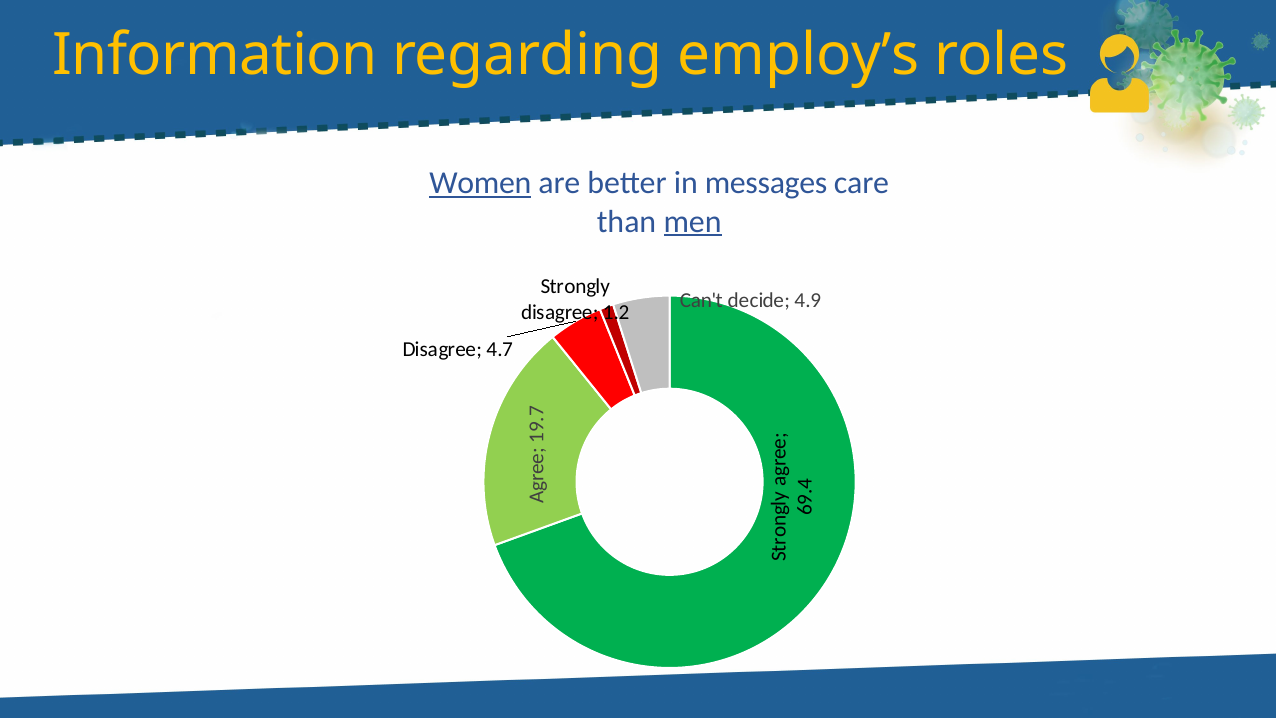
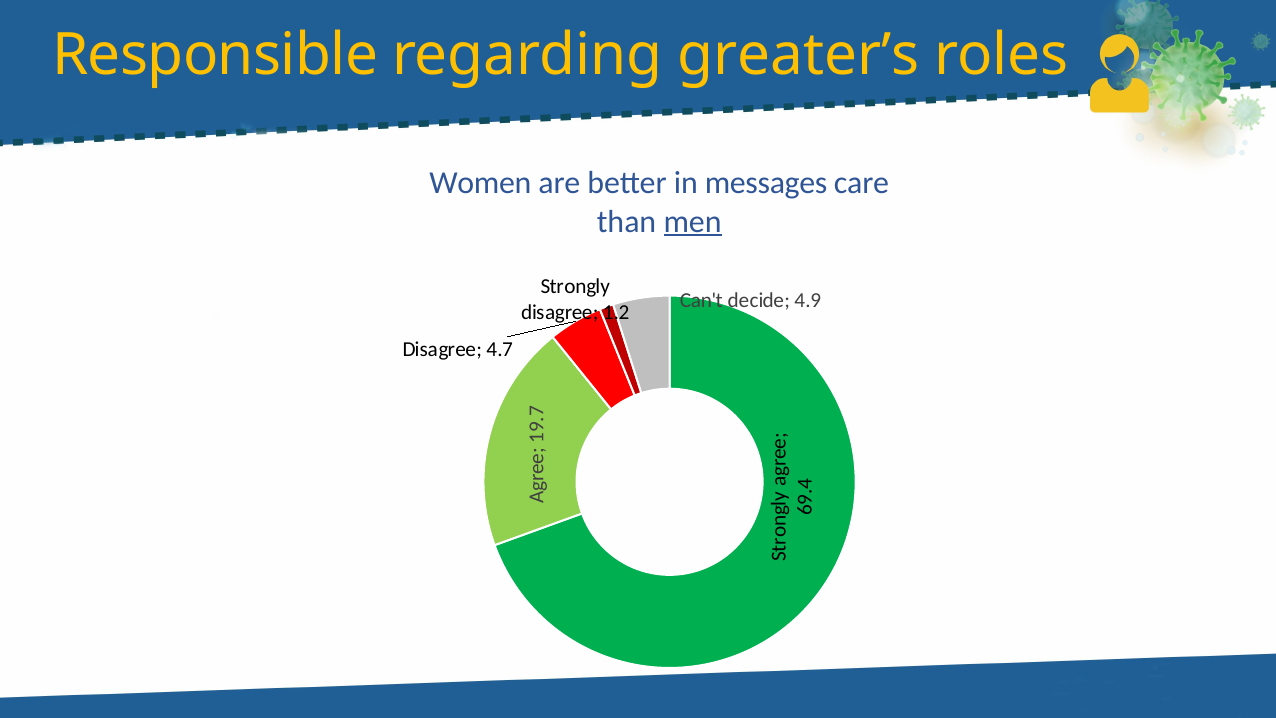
Information: Information -> Responsible (215, 55)
employ’s: employ’s -> greater’s (799, 55)
Women underline: present -> none (480, 183)
